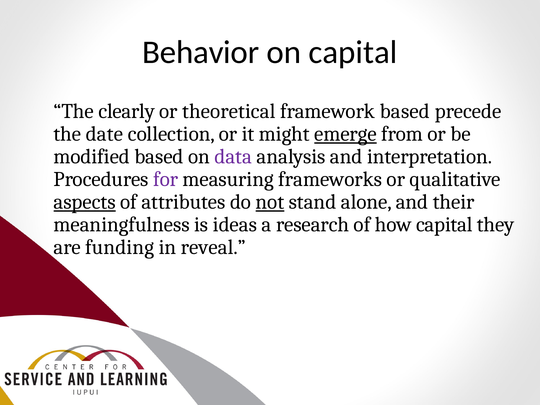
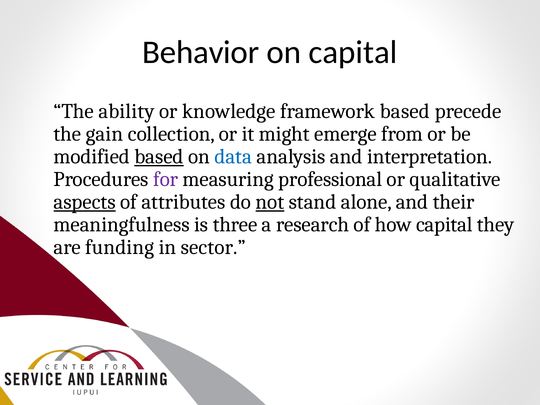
clearly: clearly -> ability (126, 111)
theoretical: theoretical -> knowledge (229, 111)
date: date -> gain (104, 134)
emerge underline: present -> none (346, 134)
based underline: none -> present (159, 157)
data colour: purple -> blue (233, 157)
frameworks: frameworks -> professional (330, 179)
ideas: ideas -> three (235, 225)
reveal: reveal -> sector (213, 247)
